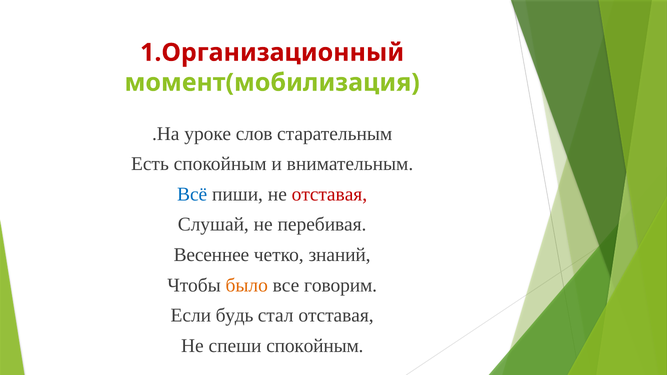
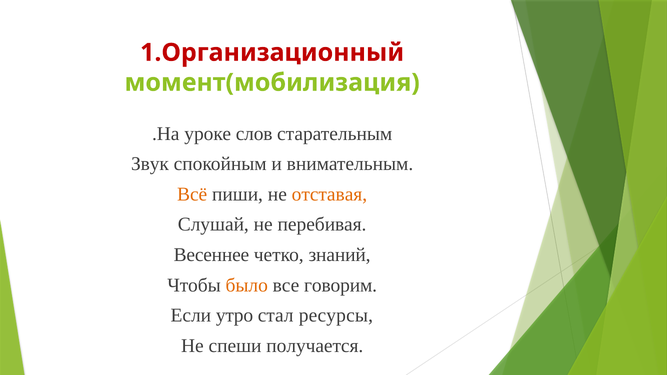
Есть: Есть -> Звук (150, 164)
Всё colour: blue -> orange (192, 194)
отставая colour: red -> orange (329, 194)
будь: будь -> утро (235, 316)
стал отставая: отставая -> ресурсы (336, 316)
спеши спокойным: спокойным -> получается (315, 346)
